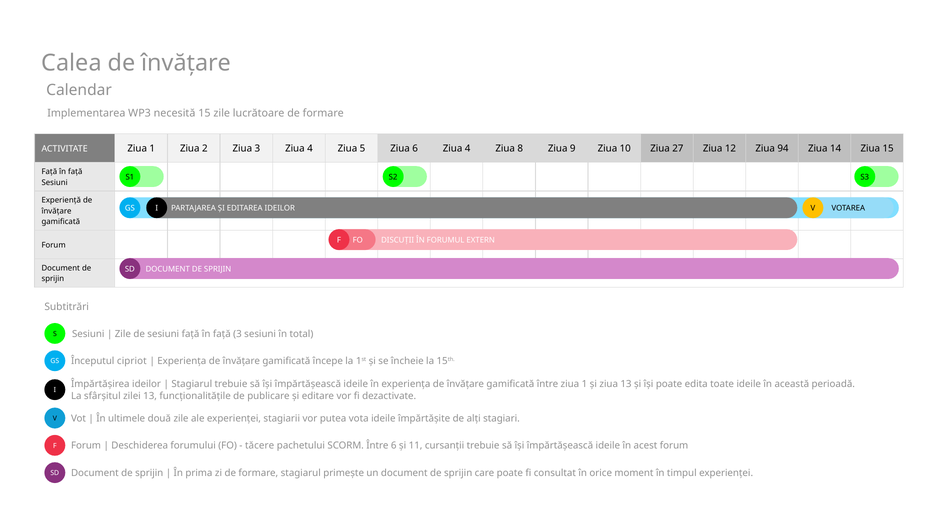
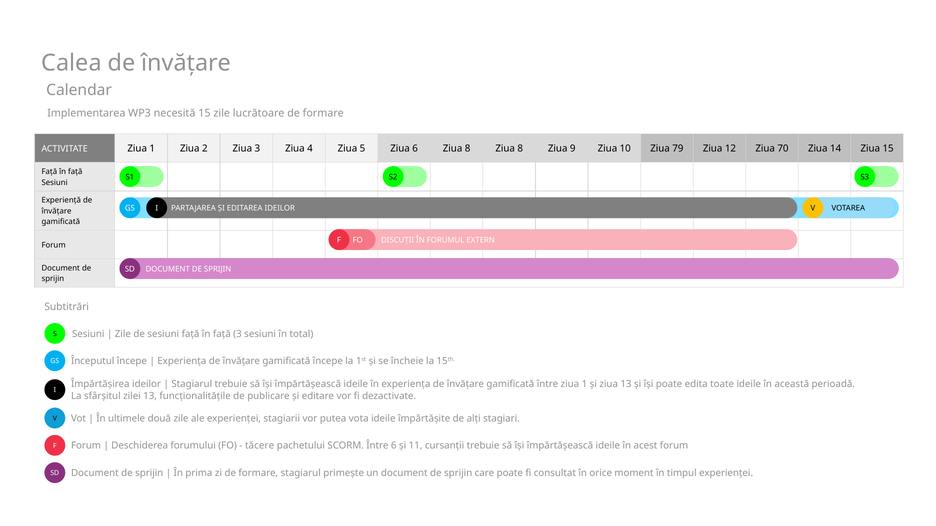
6 Ziua 4: 4 -> 8 (468, 149)
27: 27 -> 79 (678, 149)
94: 94 -> 70 (783, 149)
Începutul cipriot: cipriot -> începe (132, 361)
